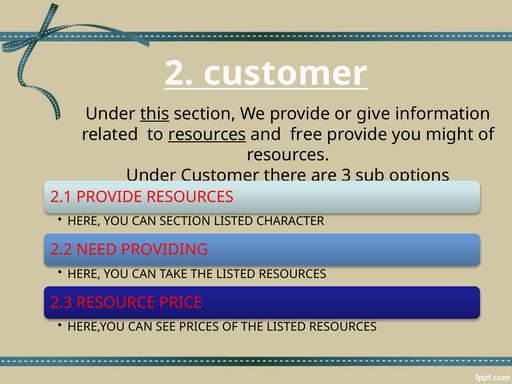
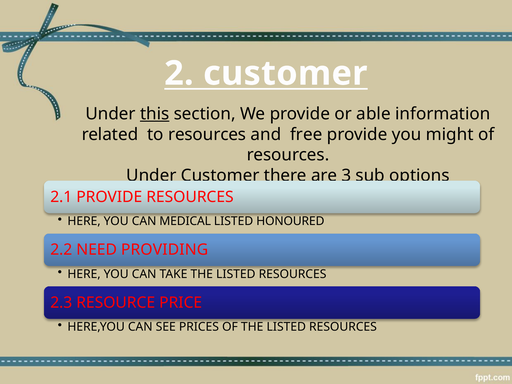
give: give -> able (374, 114)
resources underline: present -> none (207, 134)
SECTION: SECTION -> MEDICAL (185, 221)
CHARACTER: CHARACTER -> HONOURED (290, 221)
